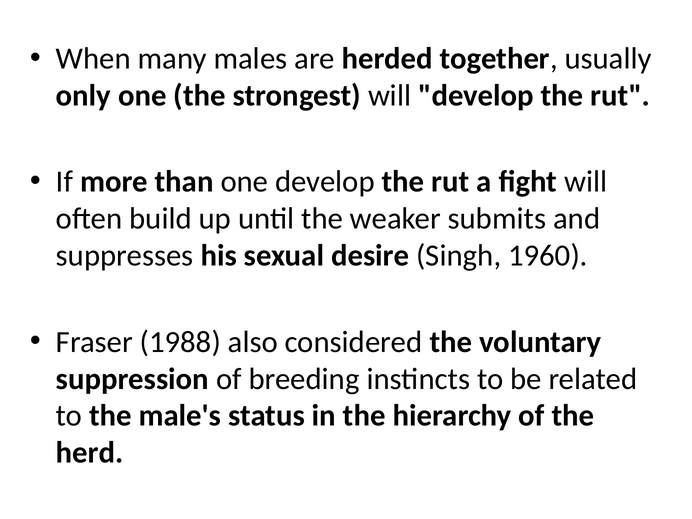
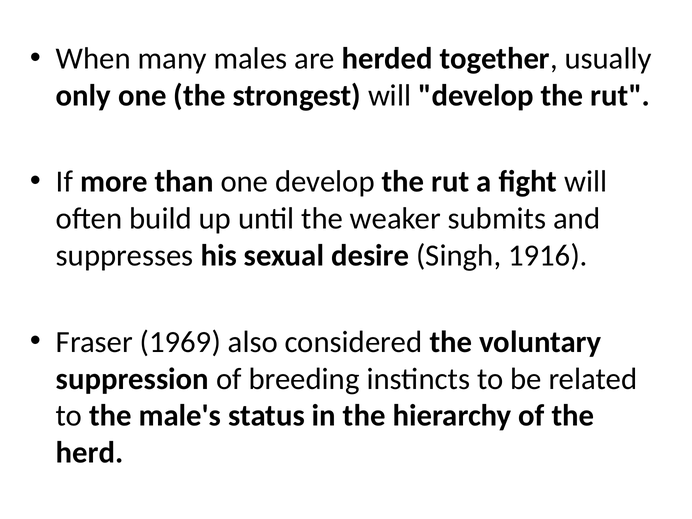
1960: 1960 -> 1916 (548, 256)
1988: 1988 -> 1969 (180, 342)
